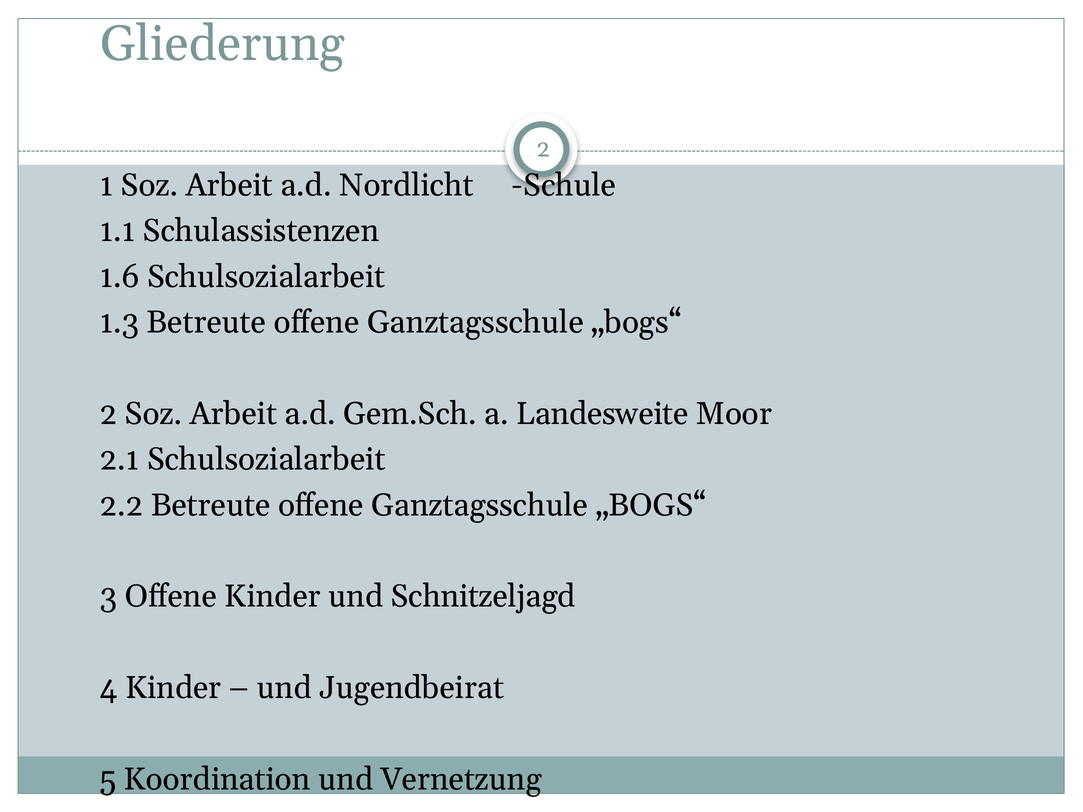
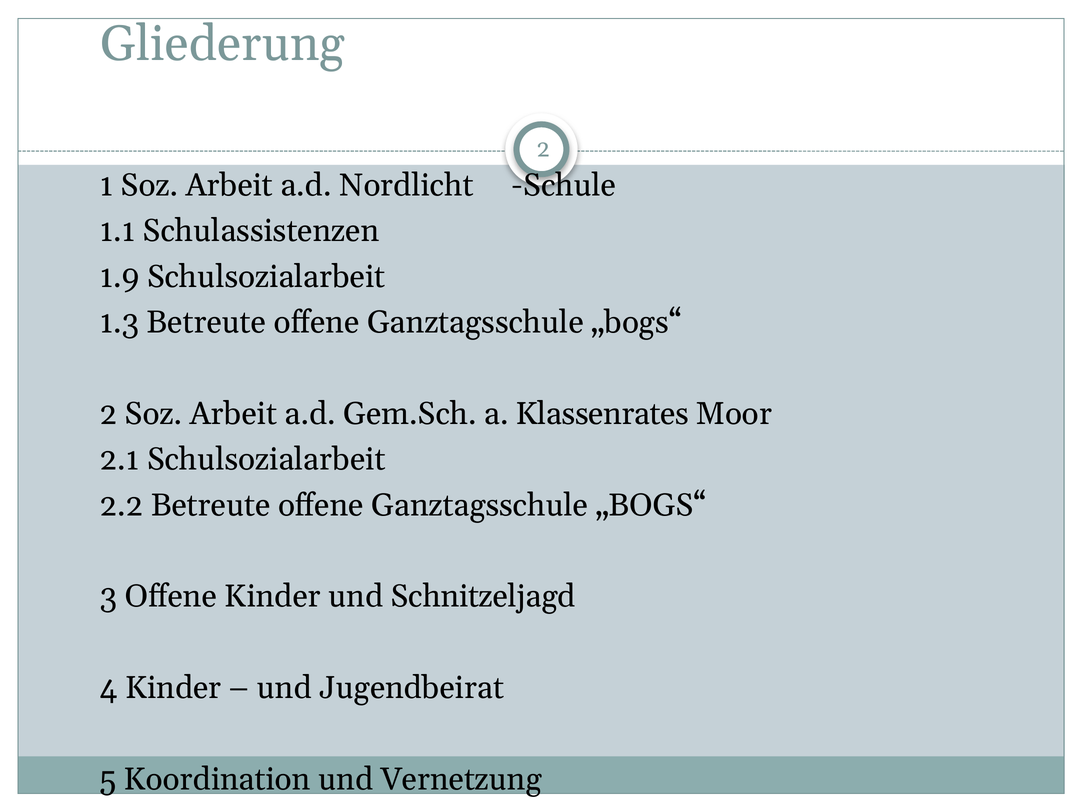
1.6: 1.6 -> 1.9 (120, 277)
Landesweite: Landesweite -> Klassenrates (602, 414)
